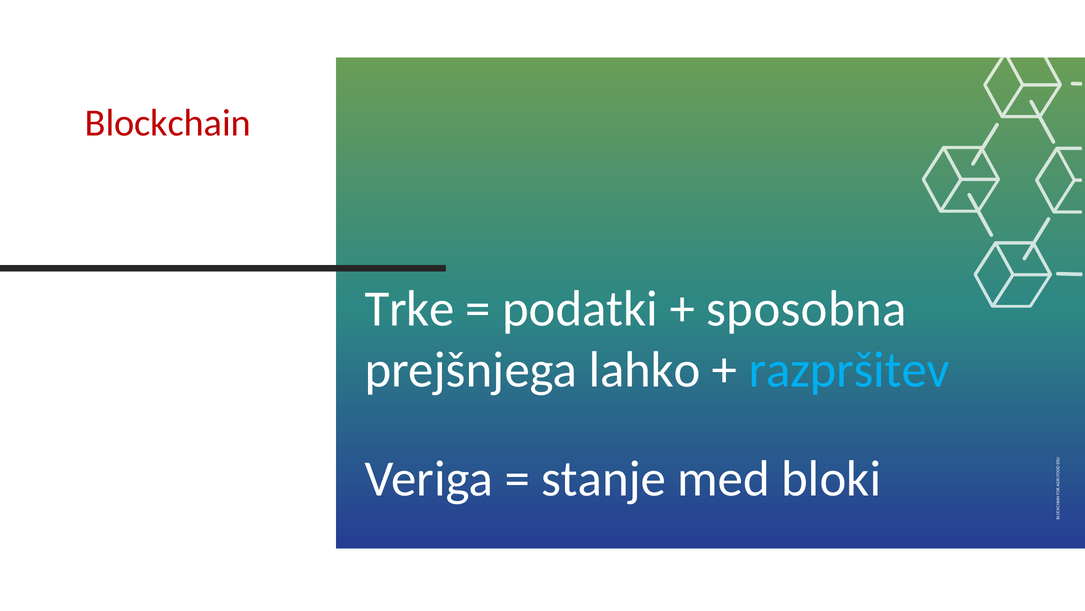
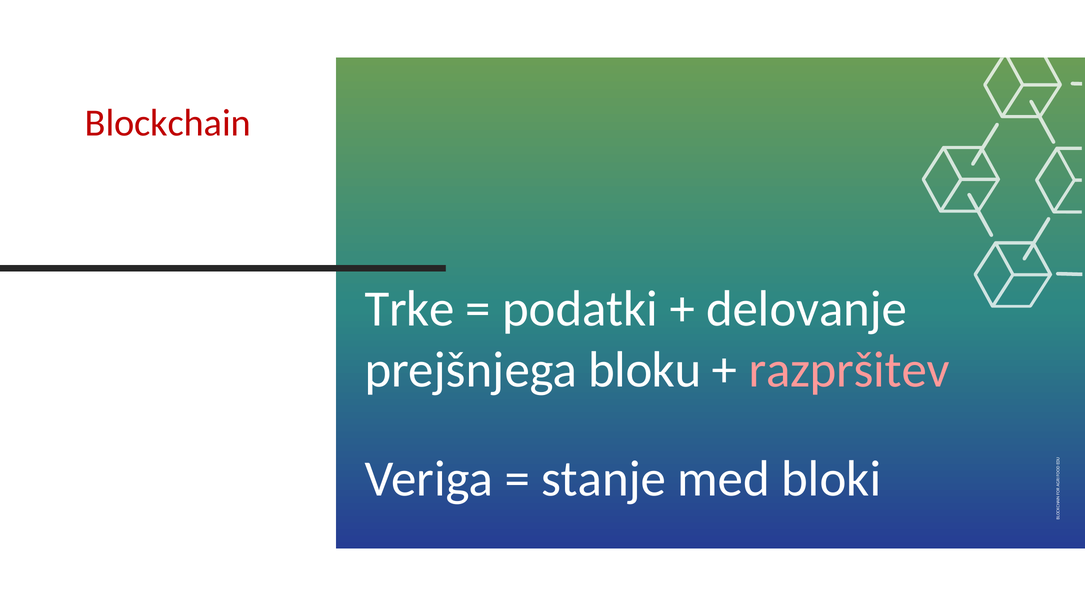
sposobna: sposobna -> delovanje (807, 308)
lahko: lahko -> bloku (645, 369)
razpršitev colour: light blue -> pink (849, 369)
